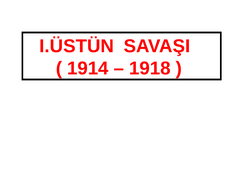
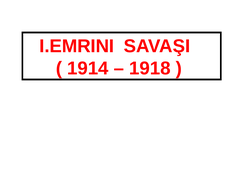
I.ÜSTÜN: I.ÜSTÜN -> I.EMRINI (77, 46)
